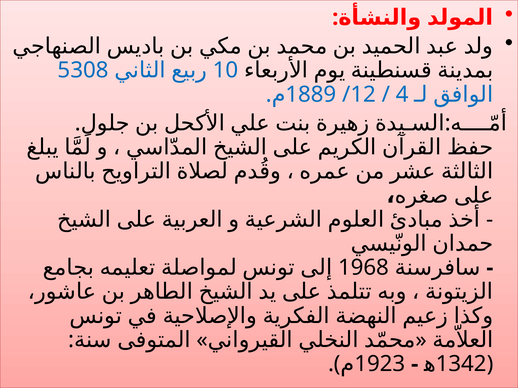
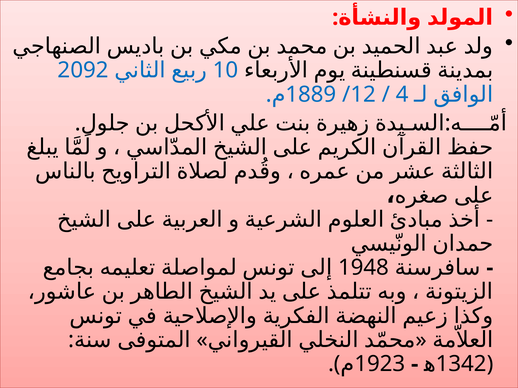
5308: 5308 -> 2092 (83, 70)
1968: 1968 -> 1948 (364, 268)
